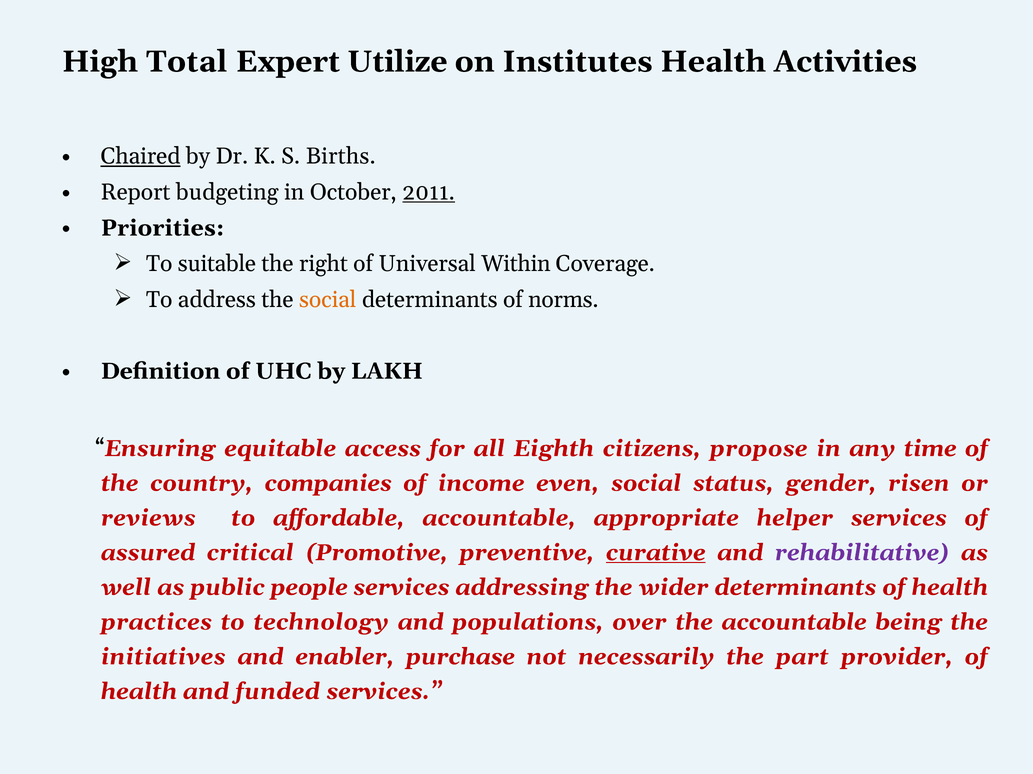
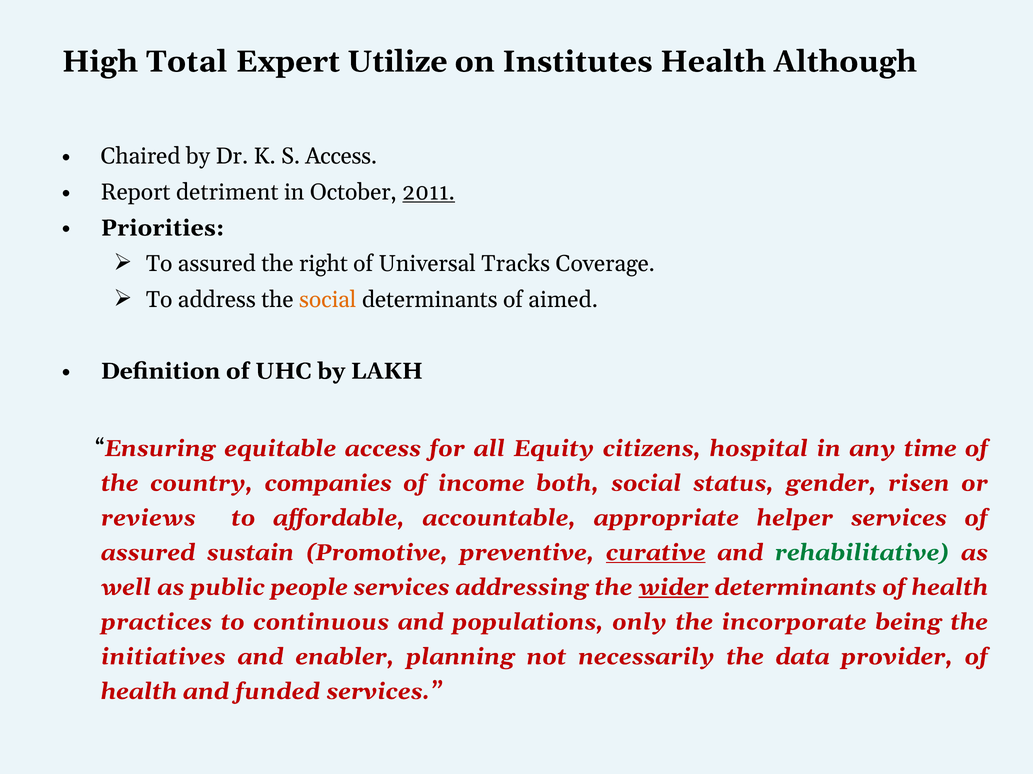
Activities: Activities -> Although (845, 62)
Chaired underline: present -> none (141, 157)
S Births: Births -> Access (341, 157)
budgeting: budgeting -> detriment (227, 192)
To suitable: suitable -> assured (217, 264)
Within: Within -> Tracks (516, 264)
norms: norms -> aimed (563, 300)
Eighth: Eighth -> Equity (554, 449)
propose: propose -> hospital (759, 449)
even: even -> both (568, 484)
critical: critical -> sustain (250, 553)
rehabilitative colour: purple -> green (862, 553)
wider underline: none -> present (673, 588)
technology: technology -> continuous (321, 623)
over: over -> only (639, 623)
the accountable: accountable -> incorporate (794, 623)
purchase: purchase -> planning (460, 657)
part: part -> data (802, 657)
